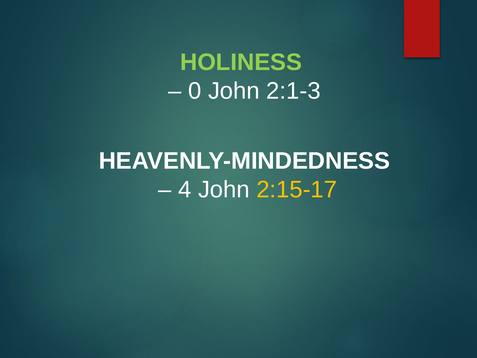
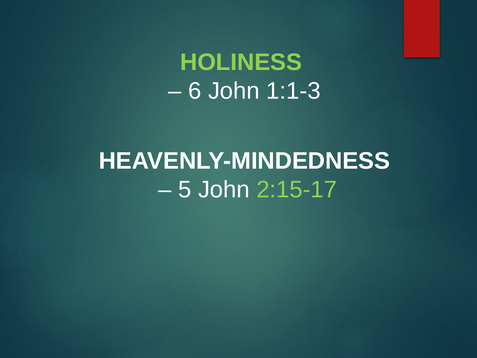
0: 0 -> 6 (195, 91)
2:1-3: 2:1-3 -> 1:1-3 (293, 91)
4: 4 -> 5 (185, 190)
2:15-17 colour: yellow -> light green (297, 190)
